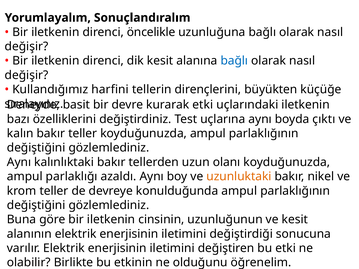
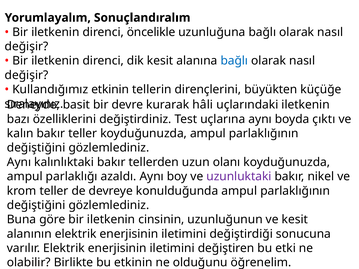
Kullandığımız harfini: harfini -> etkinin (110, 90)
kurarak etki: etki -> hâli (203, 105)
uzunluktaki colour: orange -> purple (239, 177)
